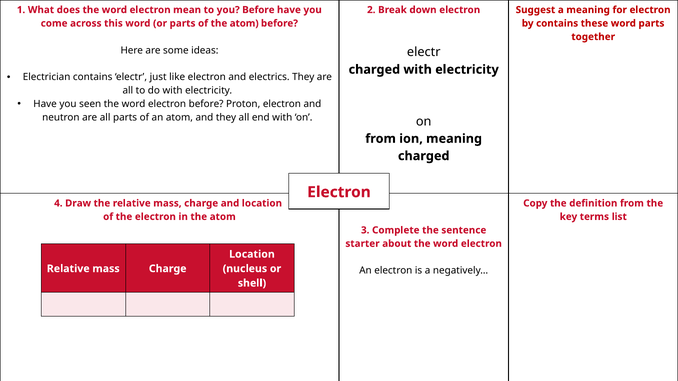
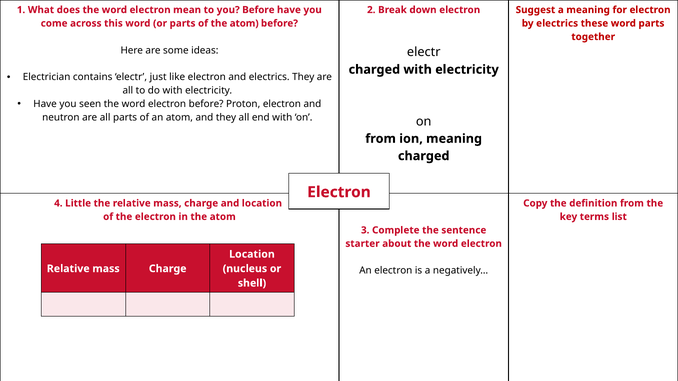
by contains: contains -> electrics (557, 23)
Draw: Draw -> Little (78, 203)
